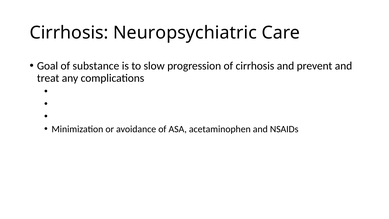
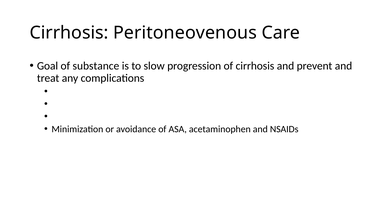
Neuropsychiatric: Neuropsychiatric -> Peritoneovenous (185, 33)
